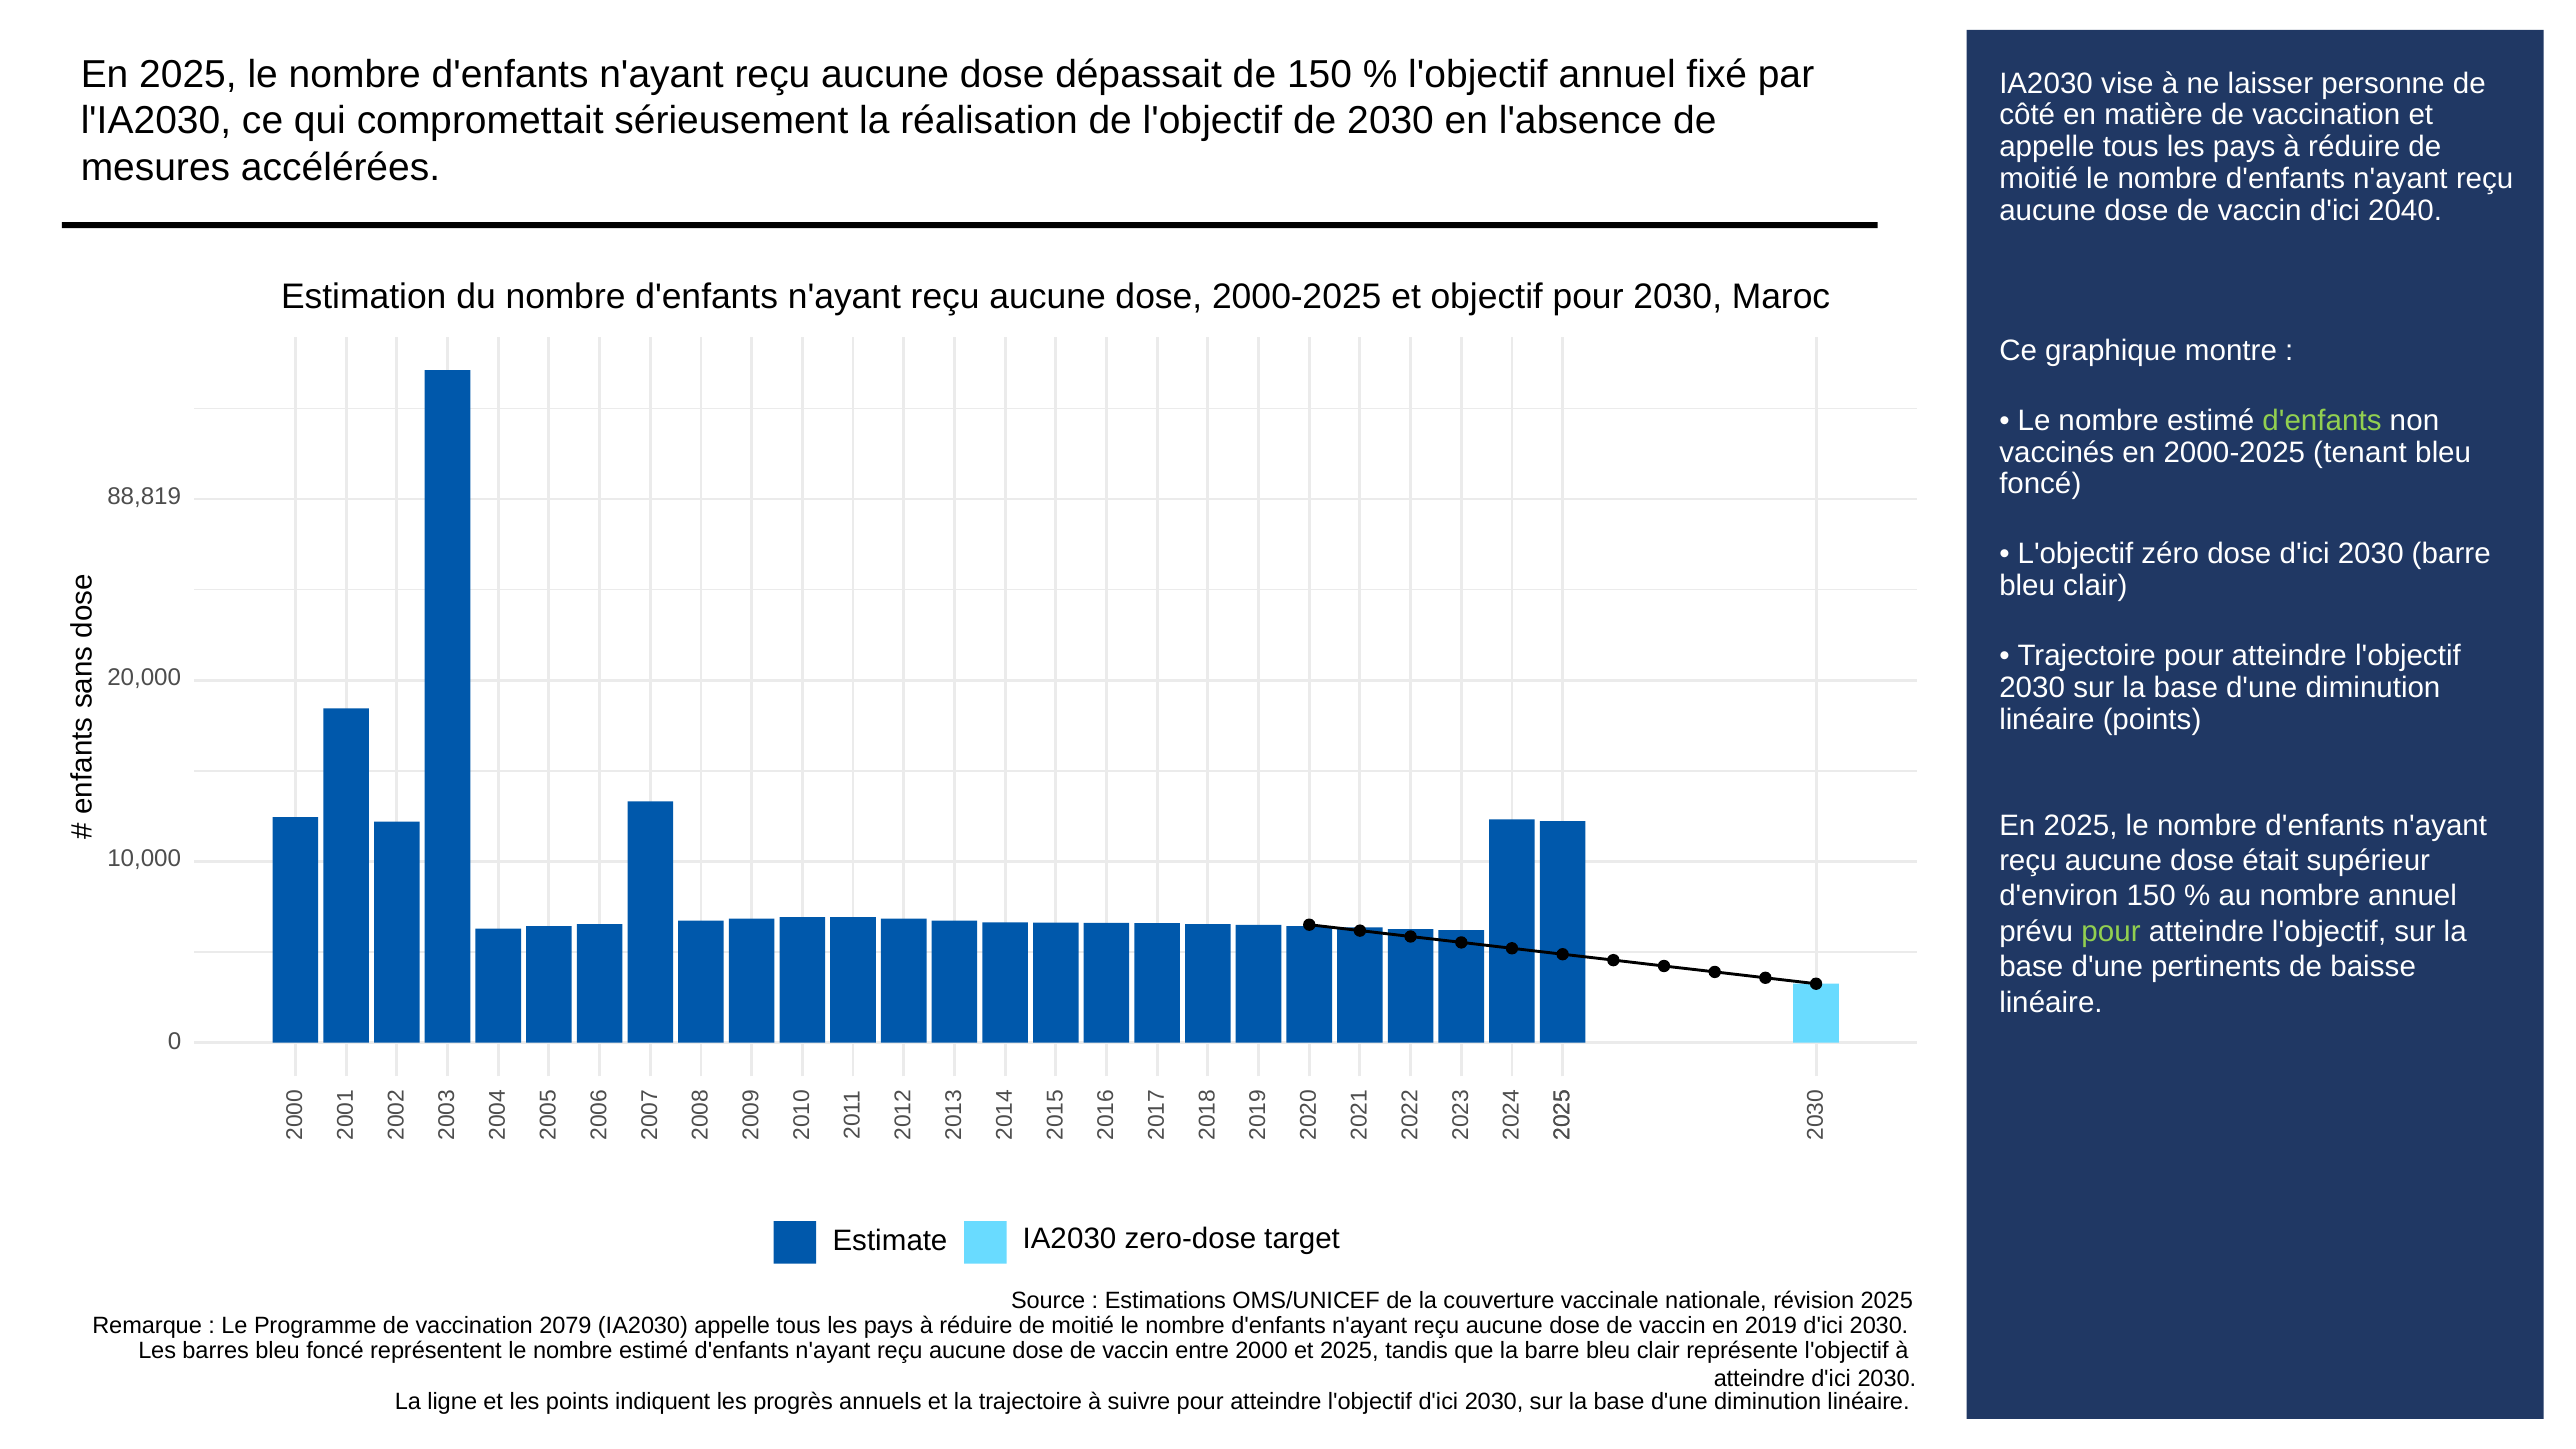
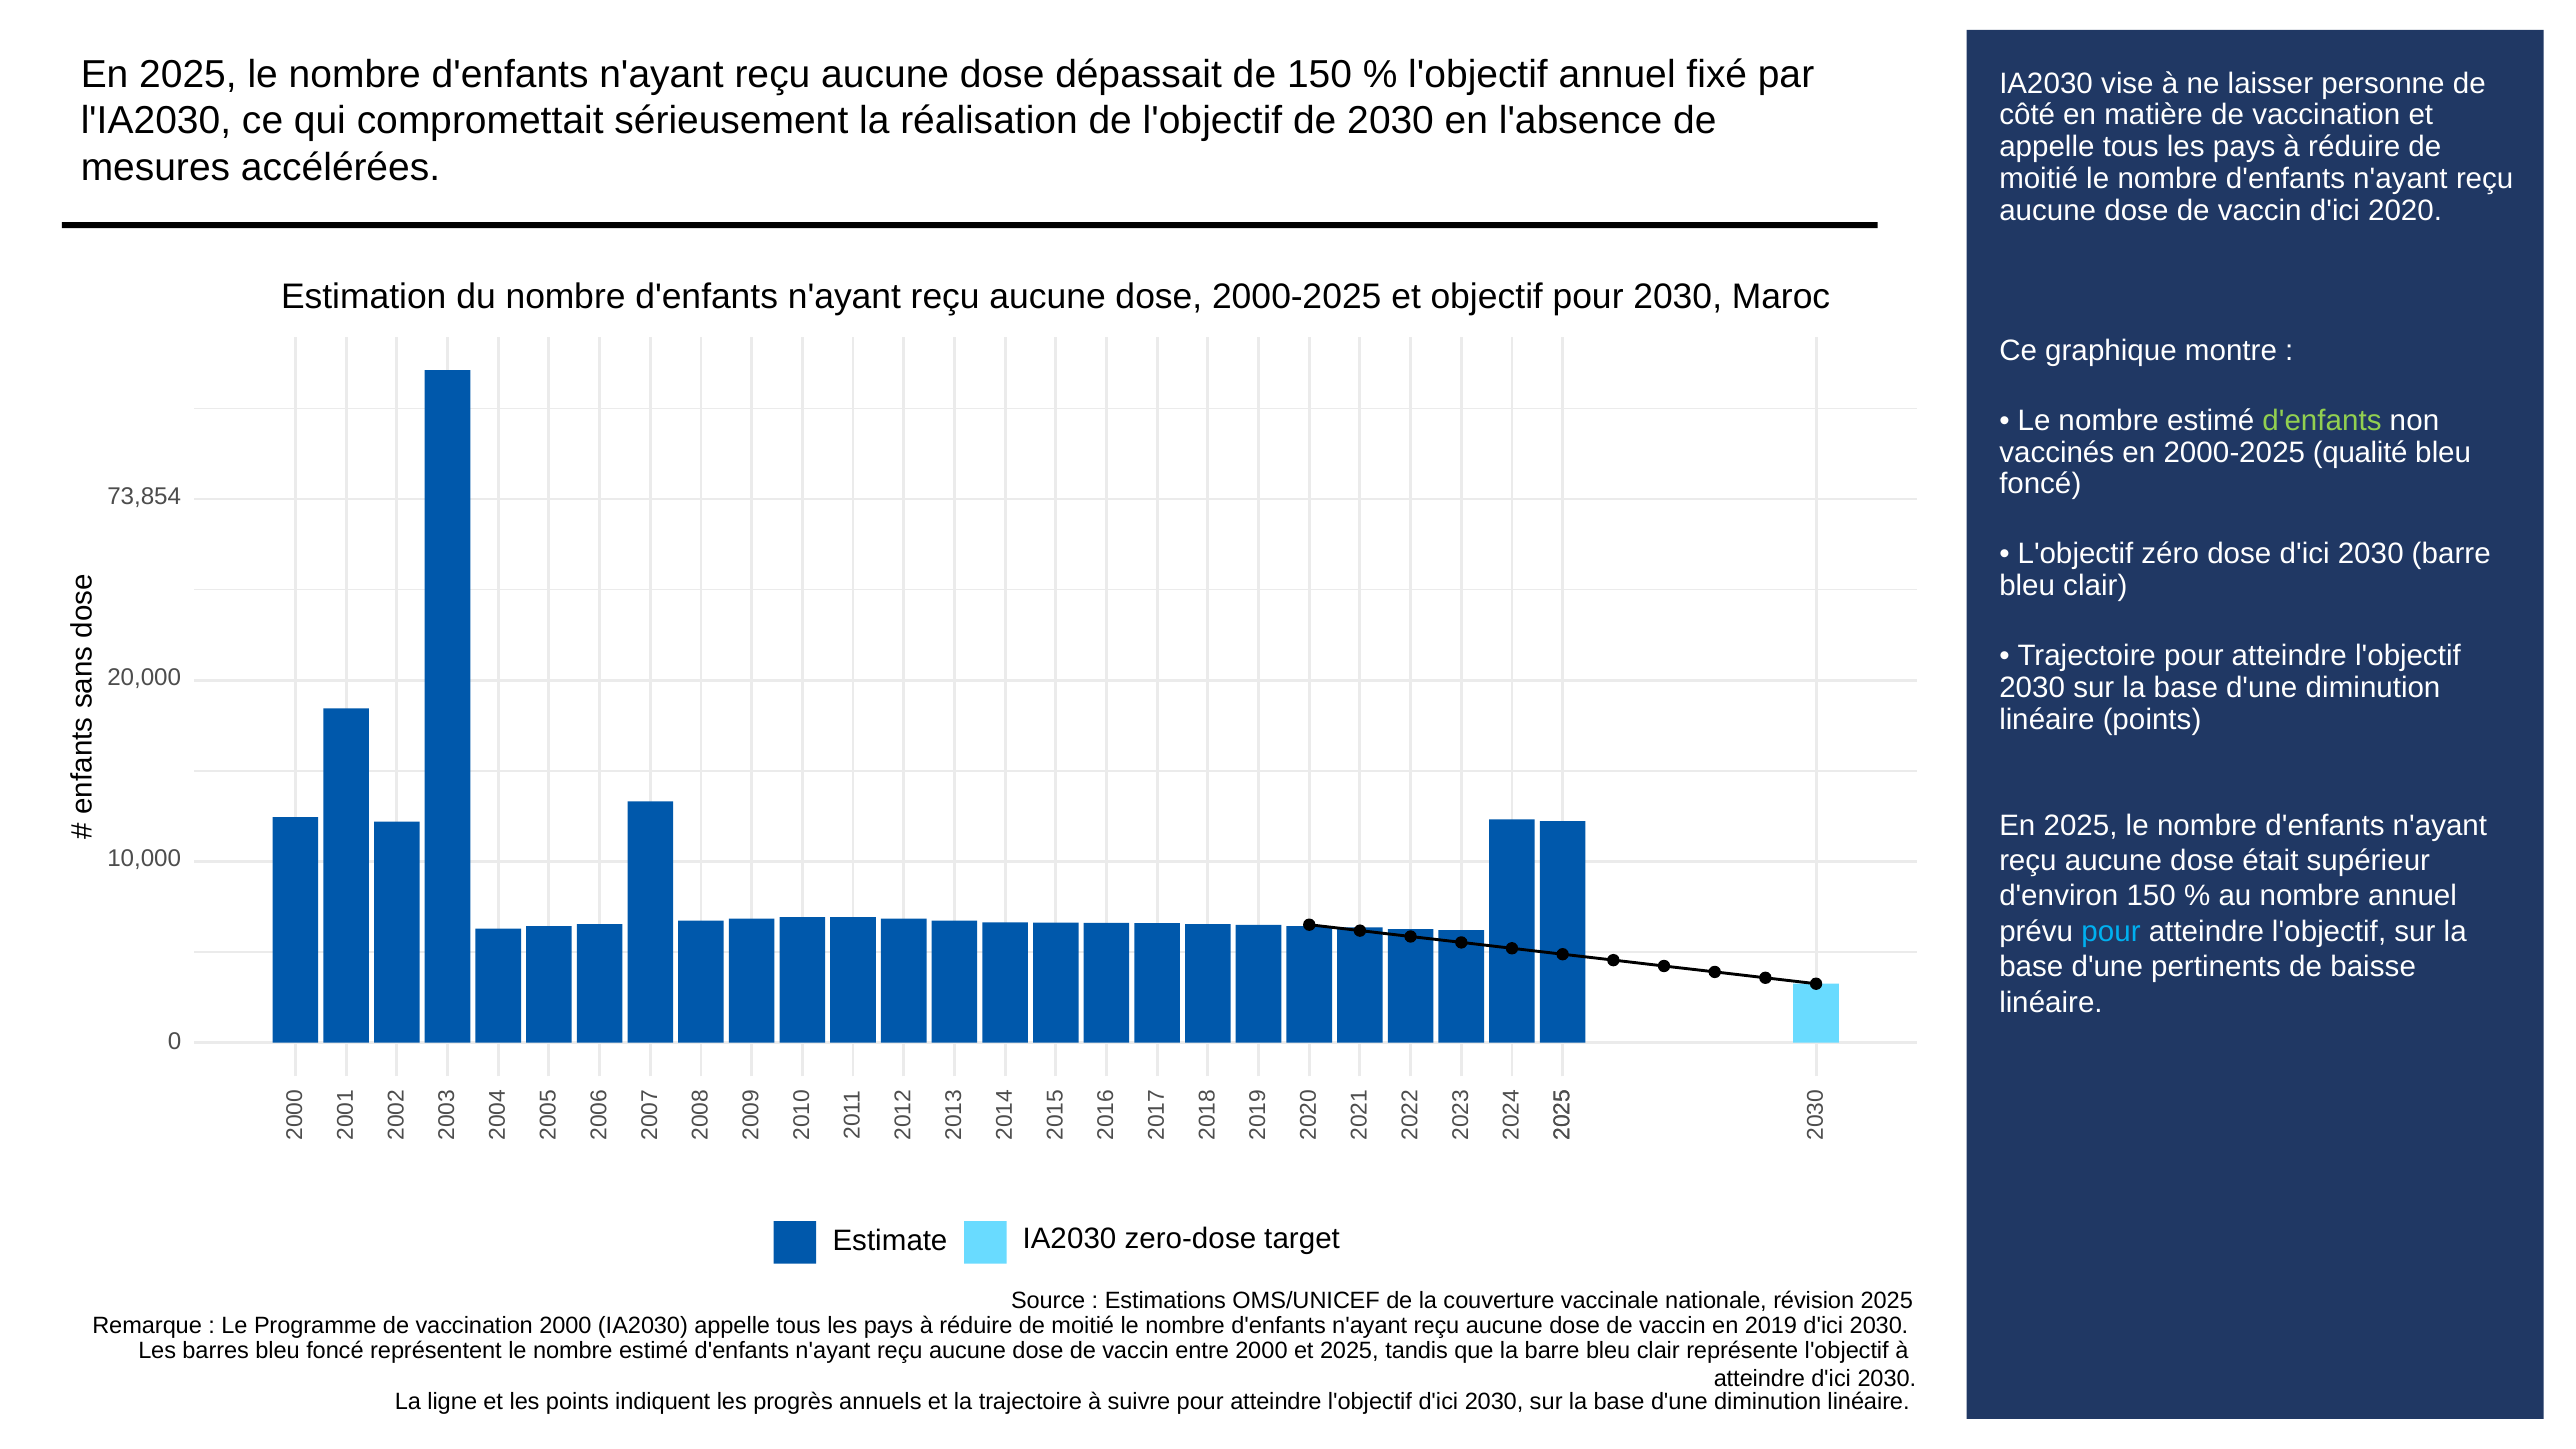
2040: 2040 -> 2020 (2405, 211)
tenant: tenant -> qualité (2360, 452)
88,819: 88,819 -> 73,854 (144, 497)
pour colour: light green -> light blue (2111, 932)
vaccination 2079: 2079 -> 2000 (565, 1326)
